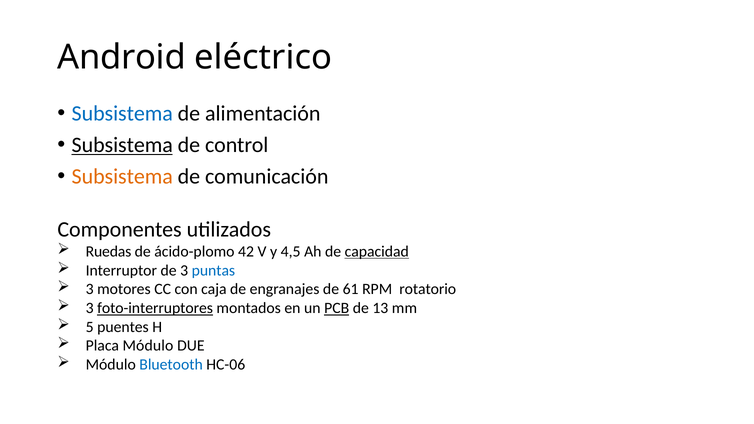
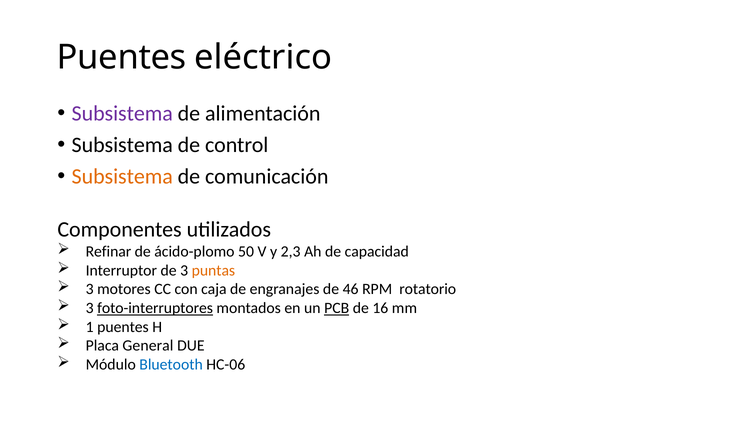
Android: Android -> Puentes (122, 58)
Subsistema colour: blue -> purple (122, 113)
Subsistema underline: present -> none (122, 145)
Ruedas: Ruedas -> Refinar (108, 252)
42: 42 -> 50 (246, 252)
4,5: 4,5 -> 2,3 (291, 252)
capacidad underline: present -> none (377, 252)
puntas colour: blue -> orange (213, 270)
61: 61 -> 46 (351, 289)
13: 13 -> 16 (380, 308)
5: 5 -> 1 (90, 327)
Placa Módulo: Módulo -> General (148, 346)
